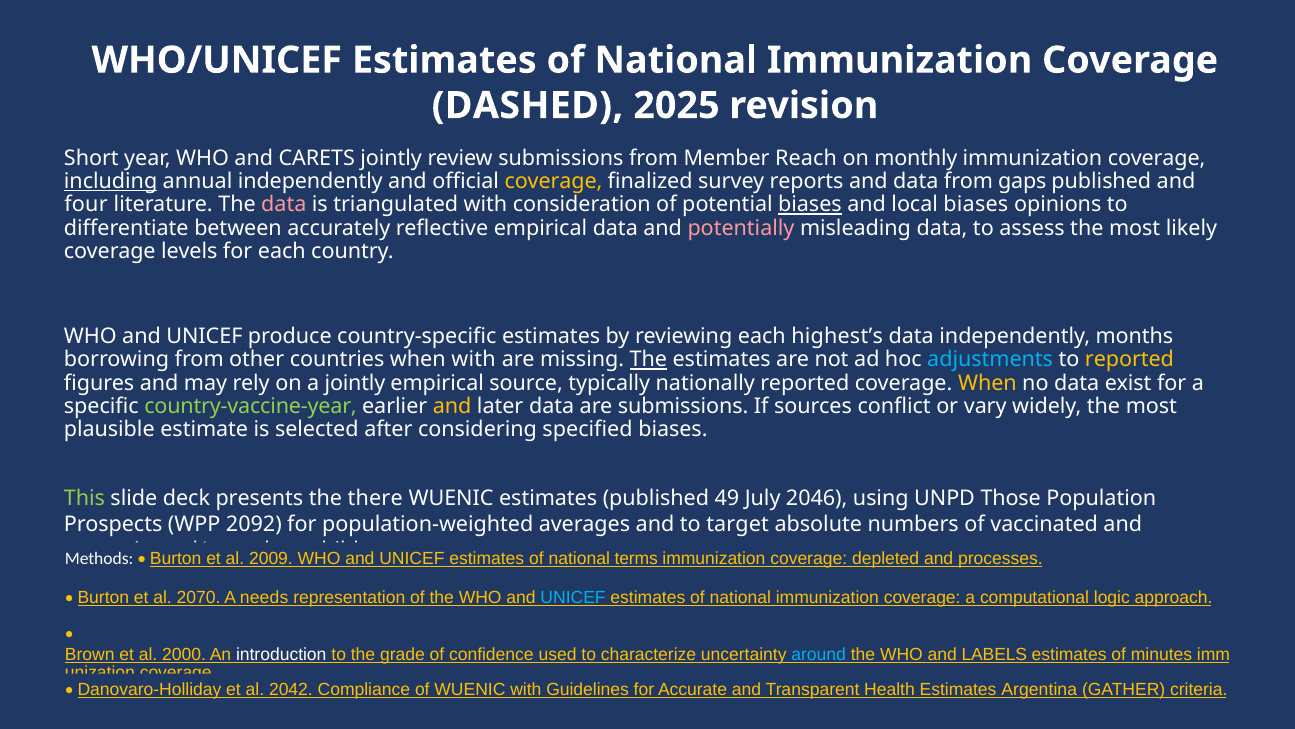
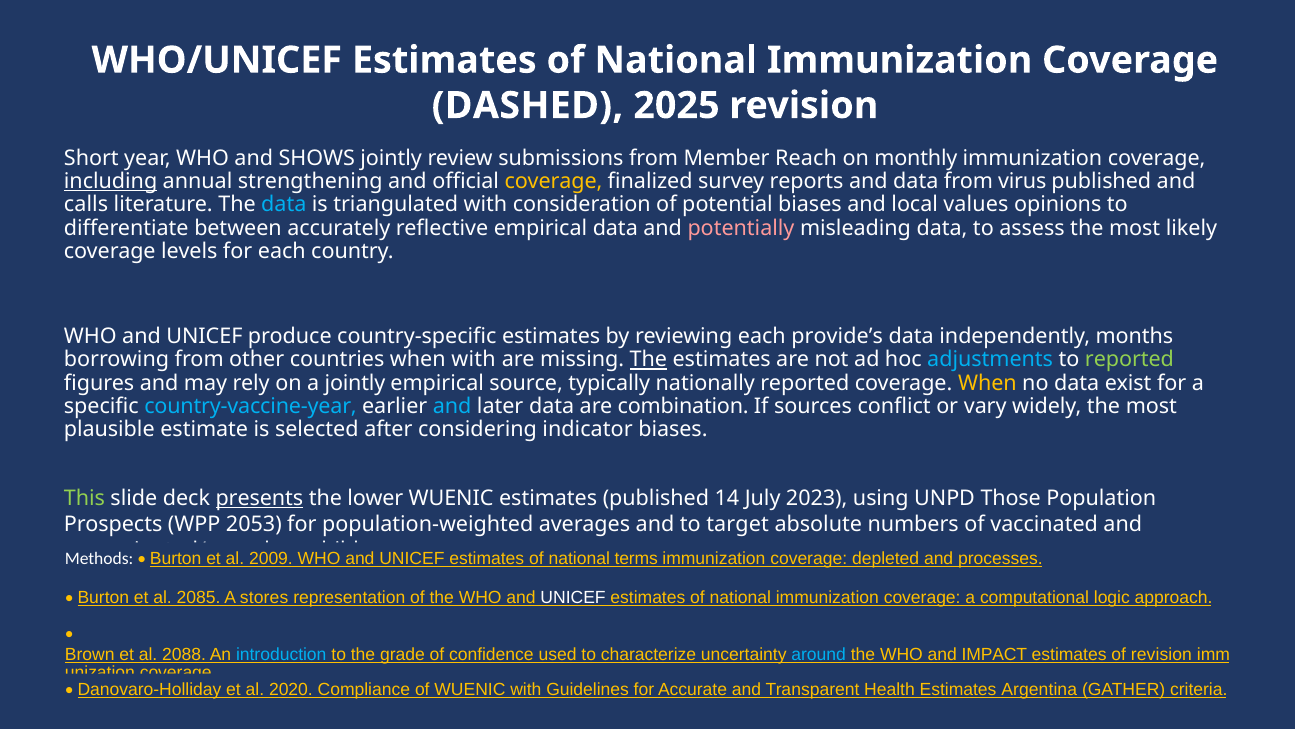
CARETS: CARETS -> SHOWS (317, 158)
annual independently: independently -> strengthening (310, 181)
gaps: gaps -> virus (1022, 181)
four: four -> calls (86, 205)
data colour: pink -> light blue (284, 205)
biases underline: present -> none (810, 205)
local biases: biases -> values (976, 205)
highest’s: highest’s -> provide’s (837, 336)
reported colour: yellow -> light green (1129, 359)
country-vaccine-year colour: light green -> light blue (251, 406)
and colour: yellow -> light blue (452, 406)
are submissions: submissions -> combination (683, 406)
specified: specified -> indicator (588, 429)
presents underline: none -> present (259, 498)
there: there -> lower (375, 498)
49: 49 -> 14 (727, 498)
2046: 2046 -> 2023 (817, 498)
2092: 2092 -> 2053 (254, 524)
2070: 2070 -> 2085 (199, 597)
needs: needs -> stores (264, 597)
UNICEF colour: light blue -> white (573, 597)
2000: 2000 -> 2088 (184, 654)
introduction colour: white -> light blue (281, 654)
LABELS: LABELS -> IMPACT (994, 654)
of minutes: minutes -> revision (1161, 654)
2042: 2042 -> 2020 (291, 690)
